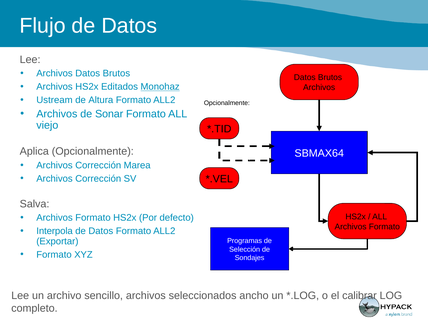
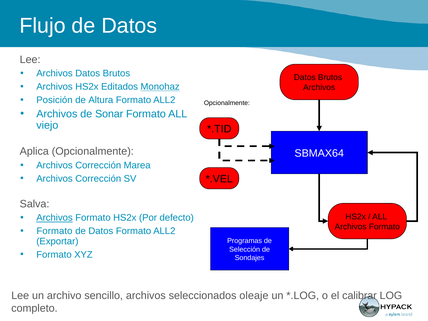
Ustream: Ustream -> Posición (54, 100)
Archivos underline: none -> present (55, 218)
Interpola: Interpola -> Formato (54, 231)
ancho: ancho -> oleaje (254, 296)
